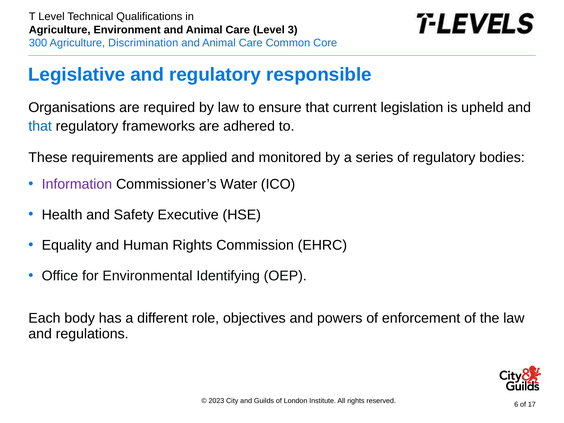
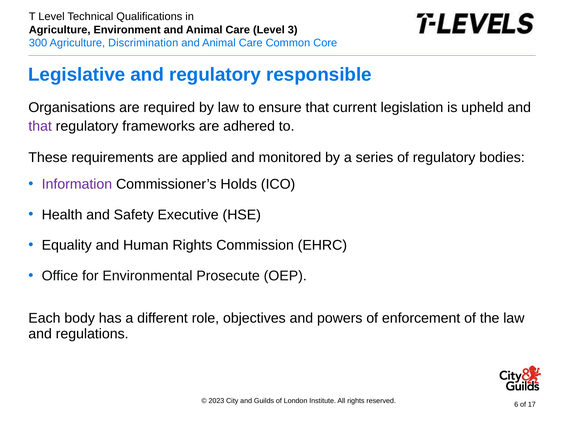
that colour: blue -> purple (40, 126)
Water: Water -> Holds (239, 184)
Identifying: Identifying -> Prosecute (228, 276)
